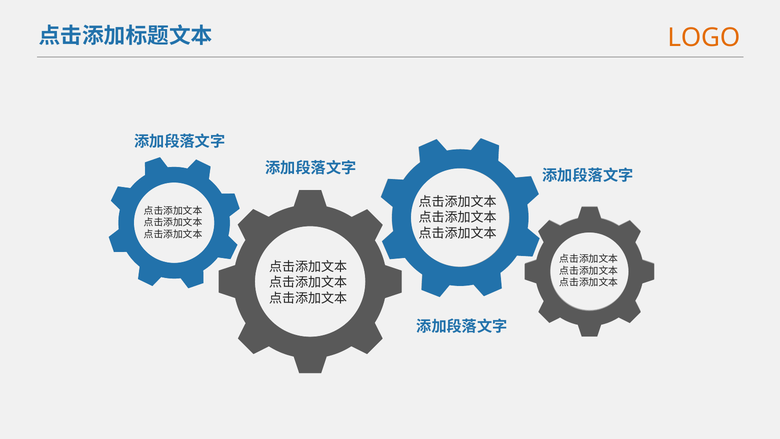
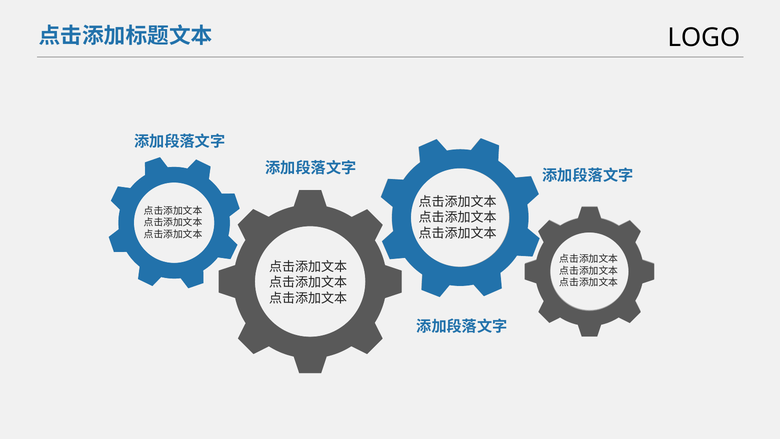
LOGO colour: orange -> black (704, 38)
